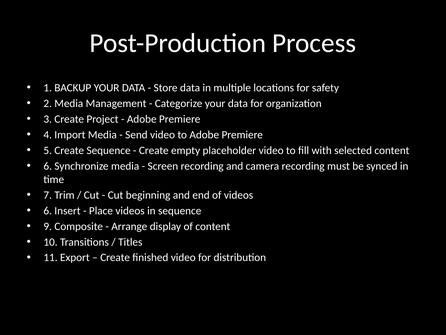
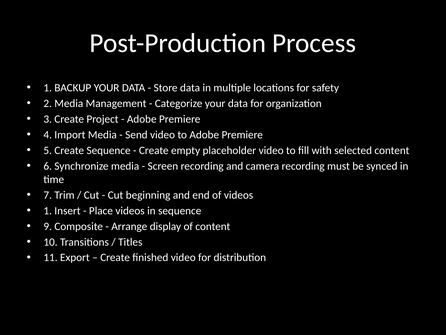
6: 6 -> 1 (48, 210)
